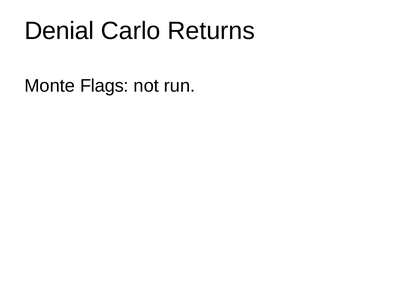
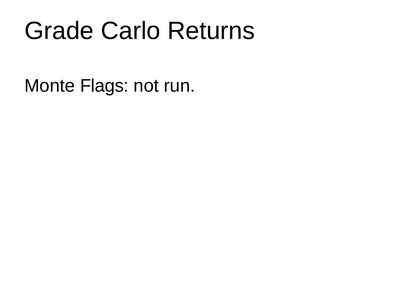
Denial: Denial -> Grade (59, 31)
